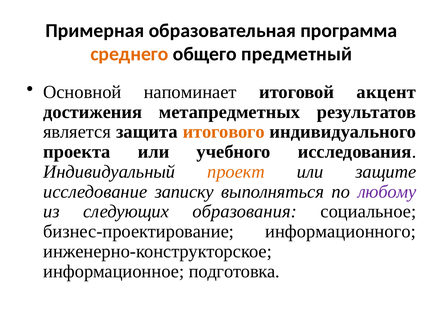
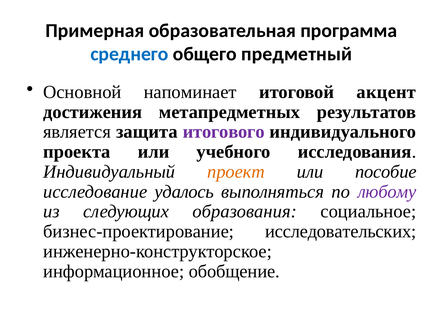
среднего colour: orange -> blue (129, 54)
итогового colour: orange -> purple (224, 132)
защите: защите -> пособие (386, 172)
записку: записку -> удалось (184, 192)
информационного: информационного -> исследовательских (341, 232)
подготовка: подготовка -> обобщение (234, 272)
